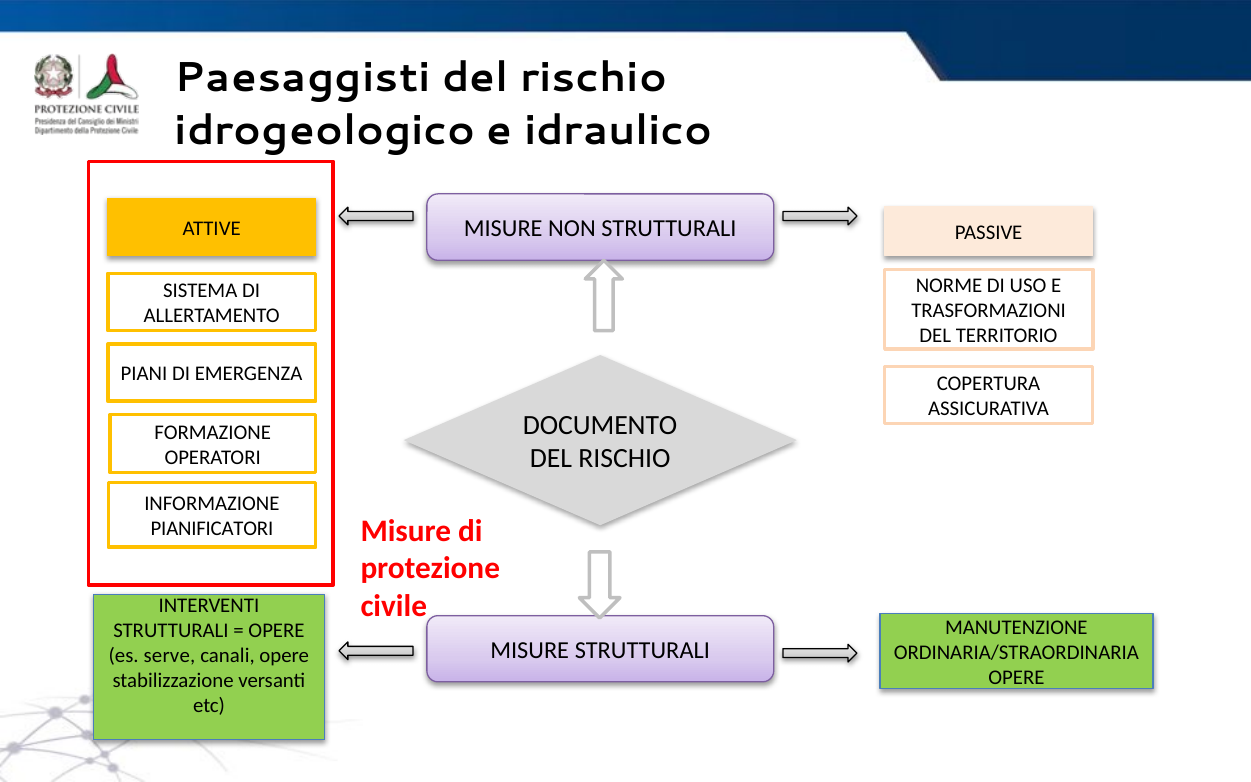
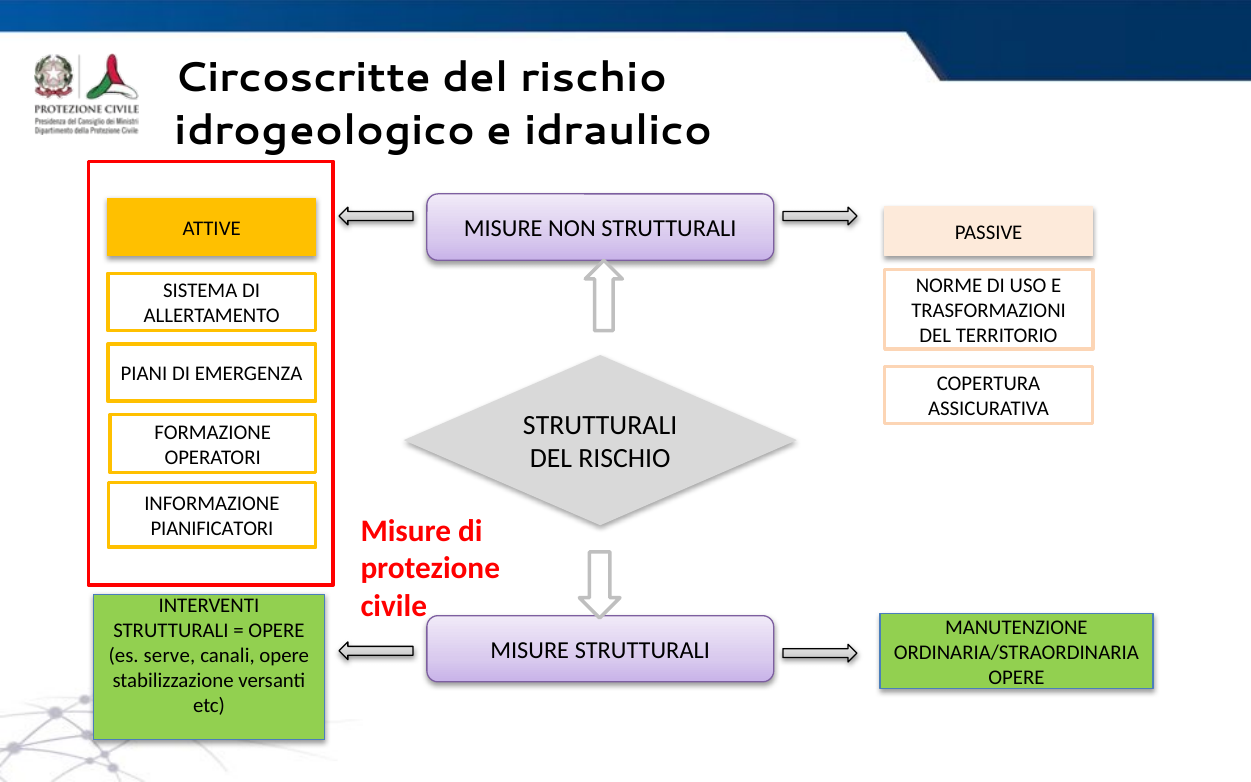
Paesaggisti: Paesaggisti -> Circoscritte (303, 78)
DOCUMENTO: DOCUMENTO -> STRUTTURALI (600, 425)
